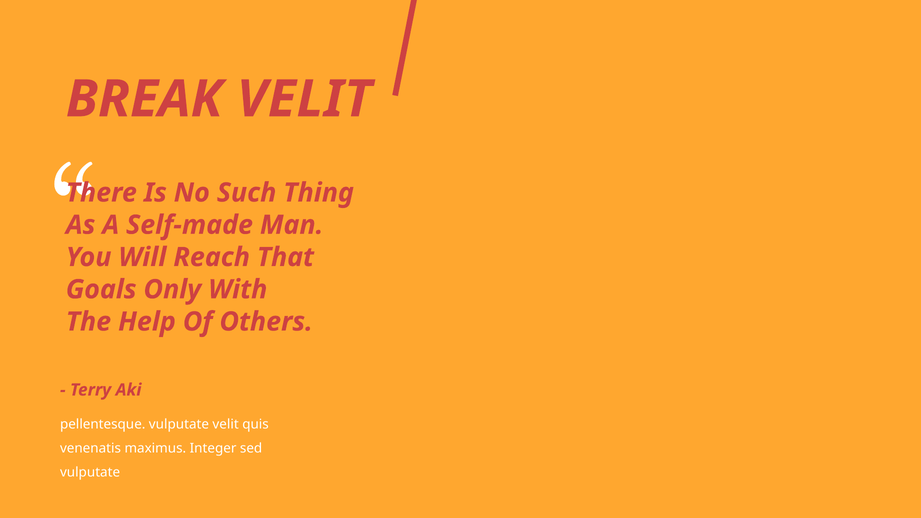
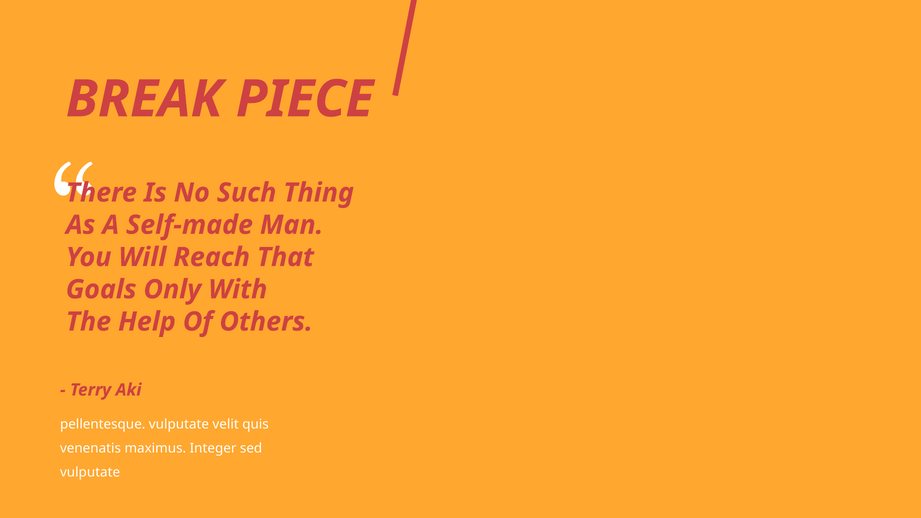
BREAK VELIT: VELIT -> PIECE (305, 99)
